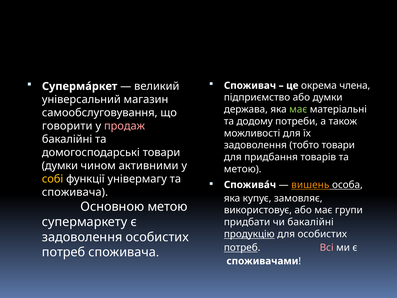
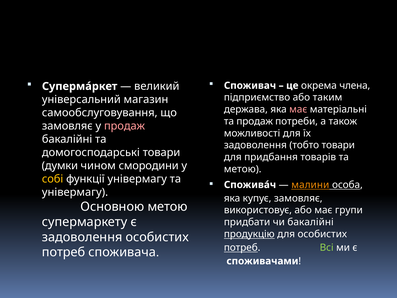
або думки: думки -> таким (327, 97)
має colour: light green -> pink (298, 109)
та додому: додому -> продаж (255, 121)
говорити: говорити -> замовляє (67, 126)
активними: активними -> смородини (149, 166)
вишень: вишень -> малини (310, 185)
споживача: споживача -> універмагу (75, 192)
Всі colour: pink -> light green (327, 247)
